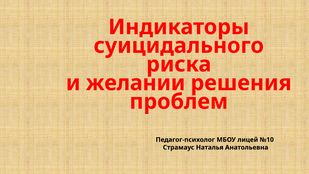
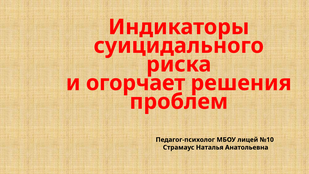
желании: желании -> огорчает (136, 83)
